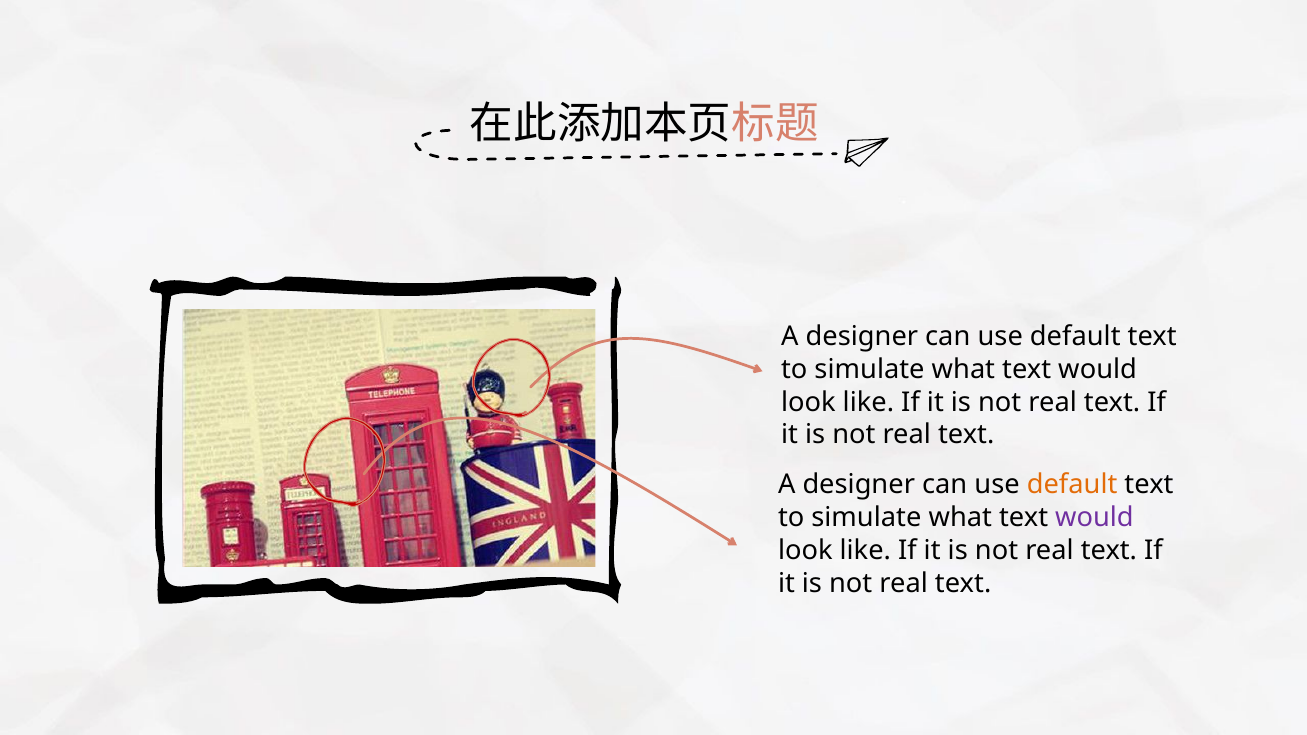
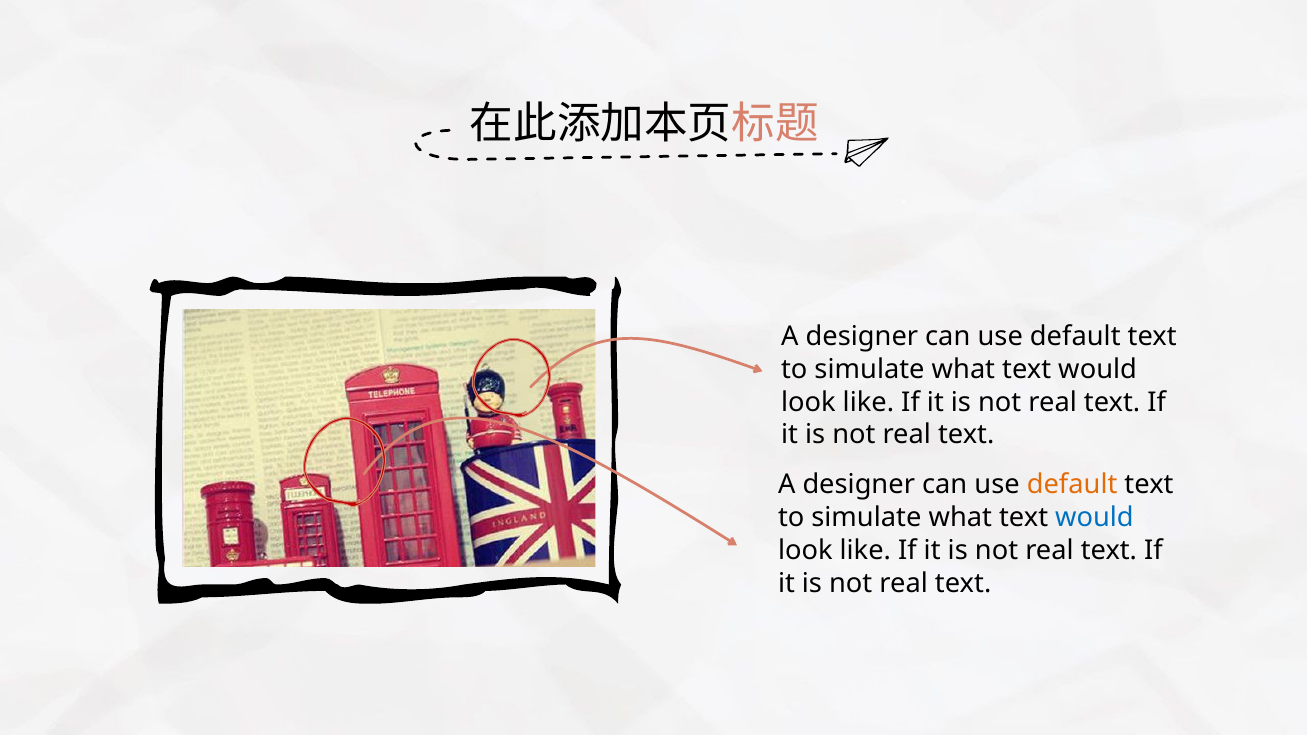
would colour: purple -> blue (1094, 518)
